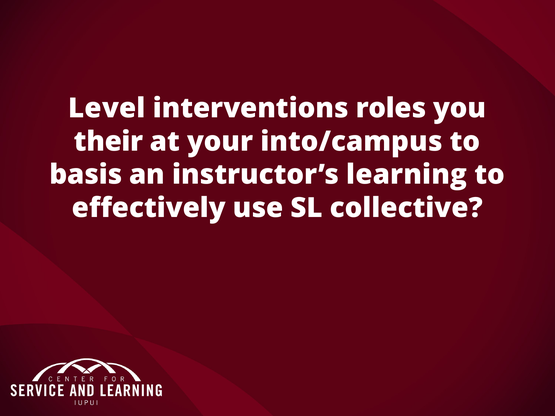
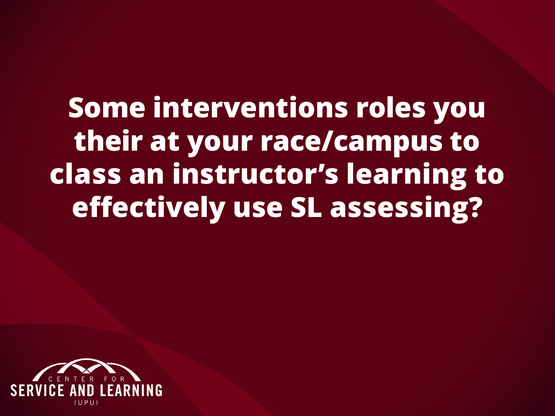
Level: Level -> Some (107, 108)
into/campus: into/campus -> race/campus (352, 142)
basis: basis -> class (86, 175)
collective: collective -> assessing (406, 208)
